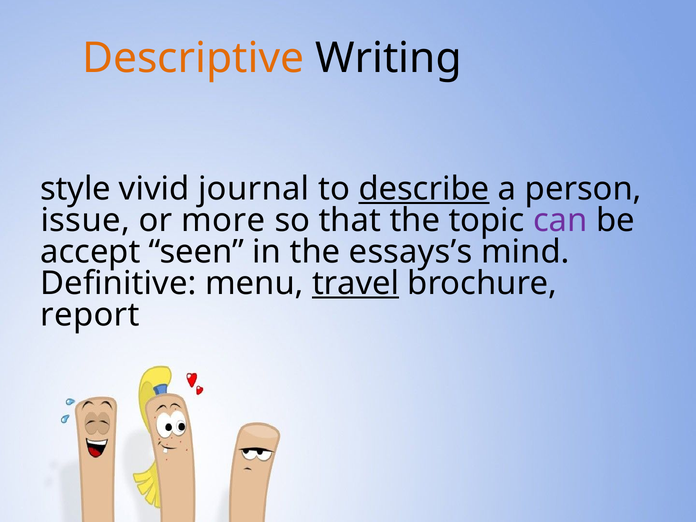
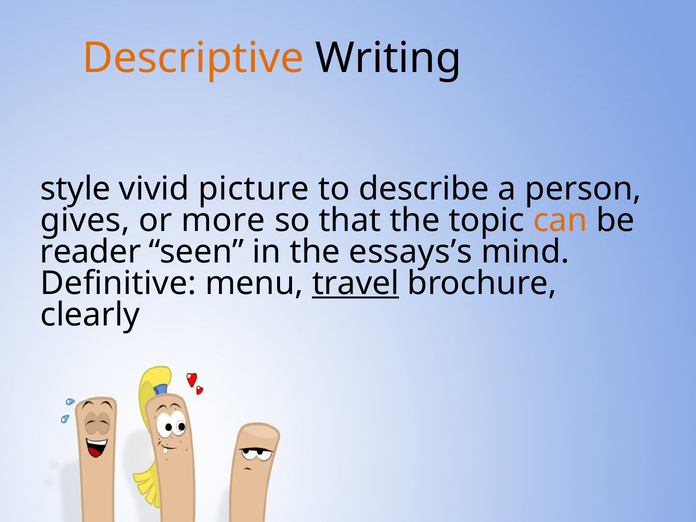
journal: journal -> picture (254, 189)
describe underline: present -> none (424, 189)
issue: issue -> gives (85, 220)
can colour: purple -> orange (560, 220)
accept: accept -> reader (90, 252)
report: report -> clearly (90, 315)
